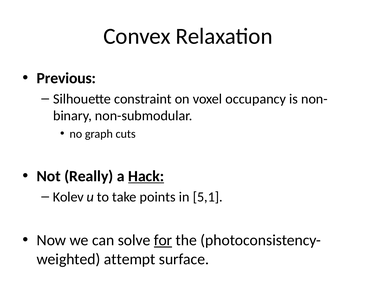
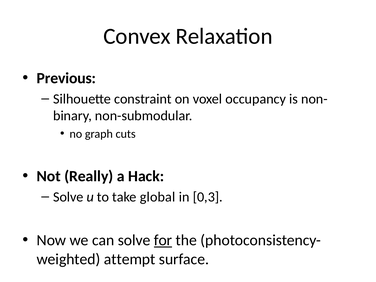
Hack underline: present -> none (146, 176)
Kolev: Kolev -> Solve (68, 197)
points: points -> global (158, 197)
5,1: 5,1 -> 0,3 (208, 197)
